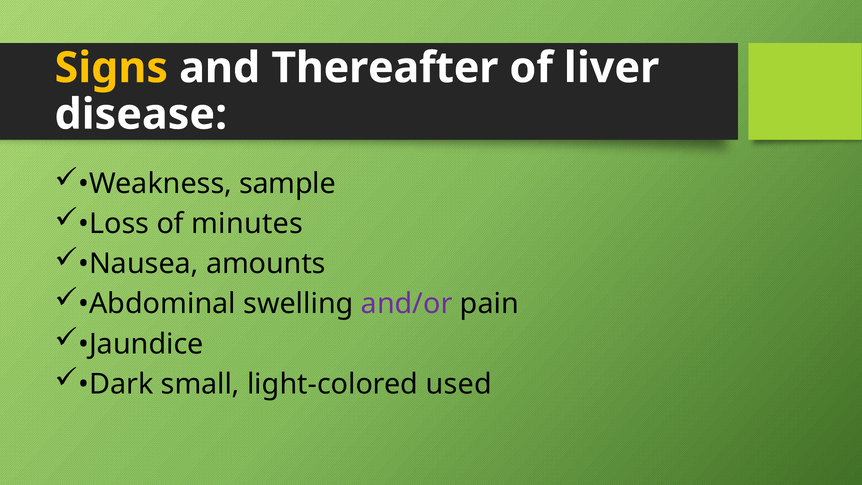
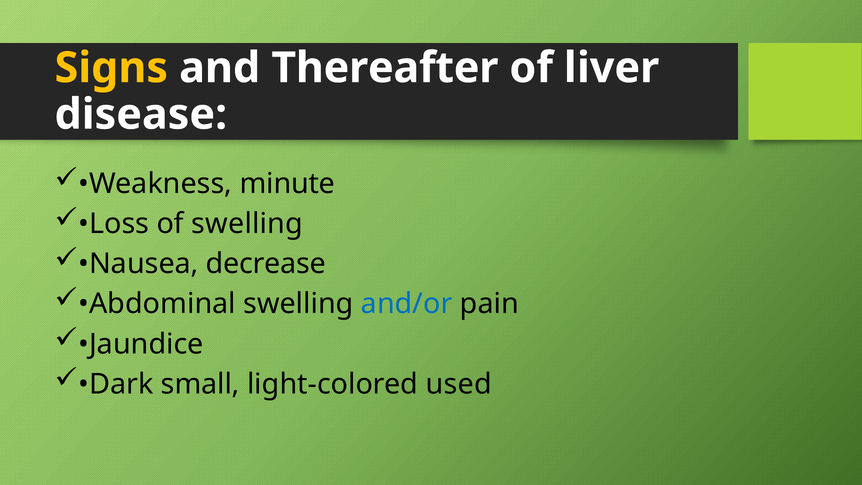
sample: sample -> minute (287, 184)
of minutes: minutes -> swelling (247, 224)
amounts: amounts -> decrease (266, 264)
and/or colour: purple -> blue (407, 304)
